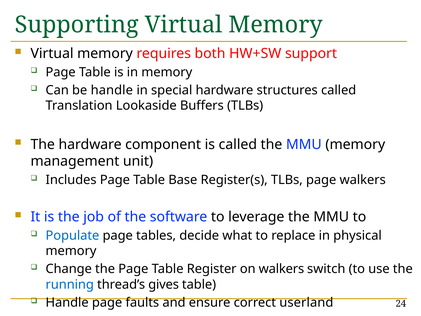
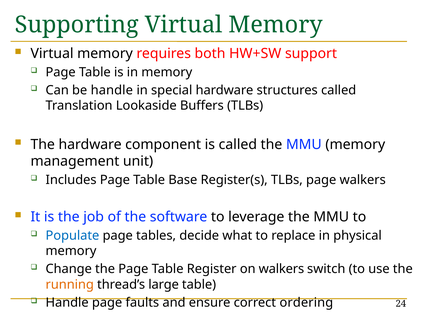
running colour: blue -> orange (70, 284)
gives: gives -> large (164, 284)
userland: userland -> ordering (306, 302)
